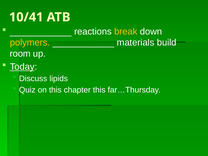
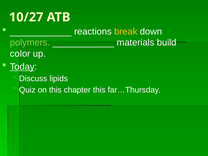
10/41: 10/41 -> 10/27 (26, 17)
polymers colour: yellow -> light green (30, 43)
room: room -> color (20, 54)
